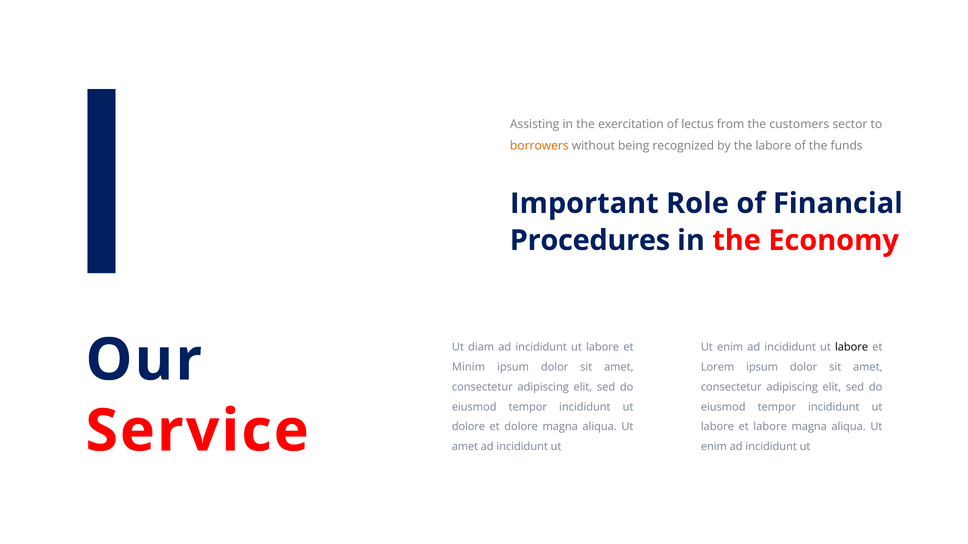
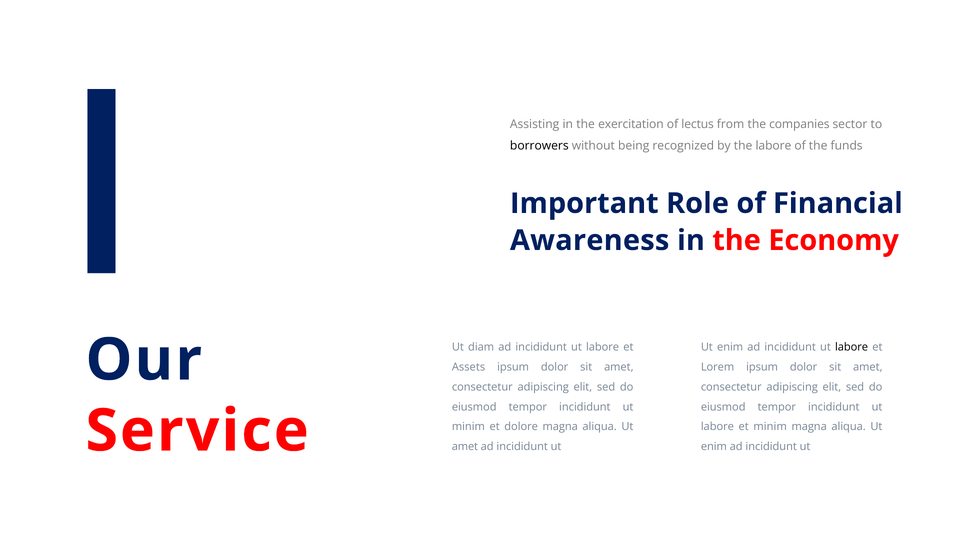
customers: customers -> companies (799, 124)
borrowers colour: orange -> black (539, 146)
Procedures: Procedures -> Awareness (590, 241)
Minim: Minim -> Assets (469, 367)
dolore: dolore -> minim (468, 427)
et labore: labore -> minim (770, 427)
